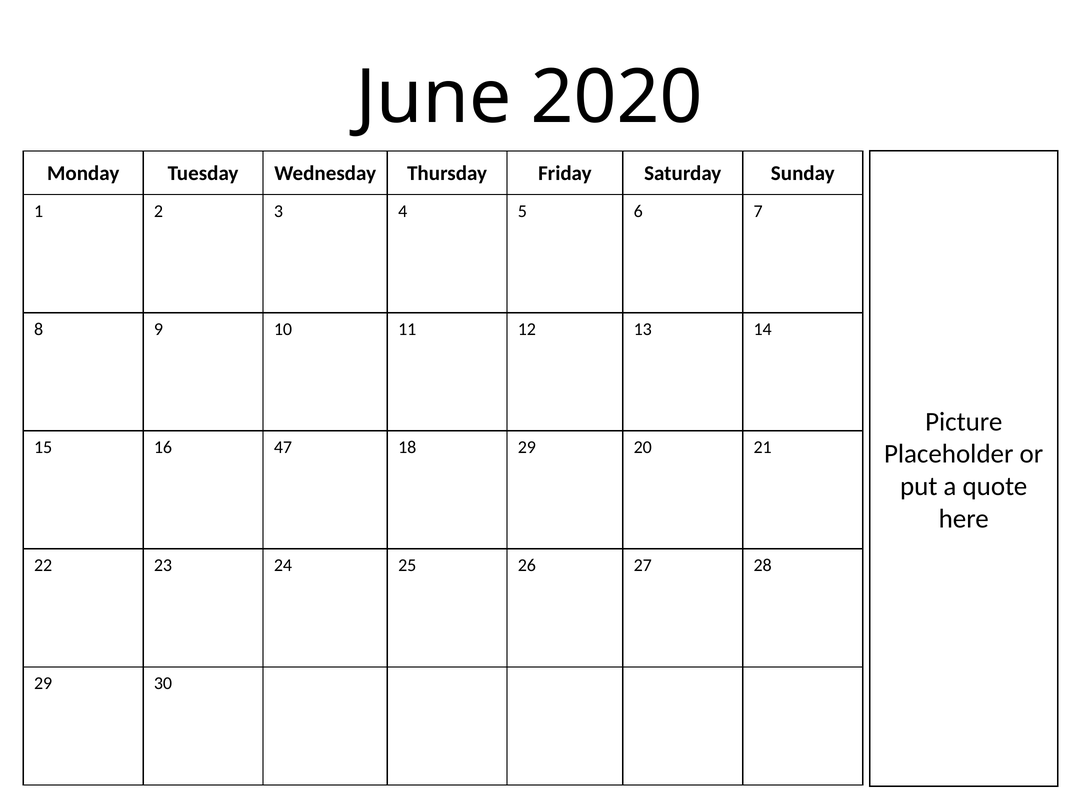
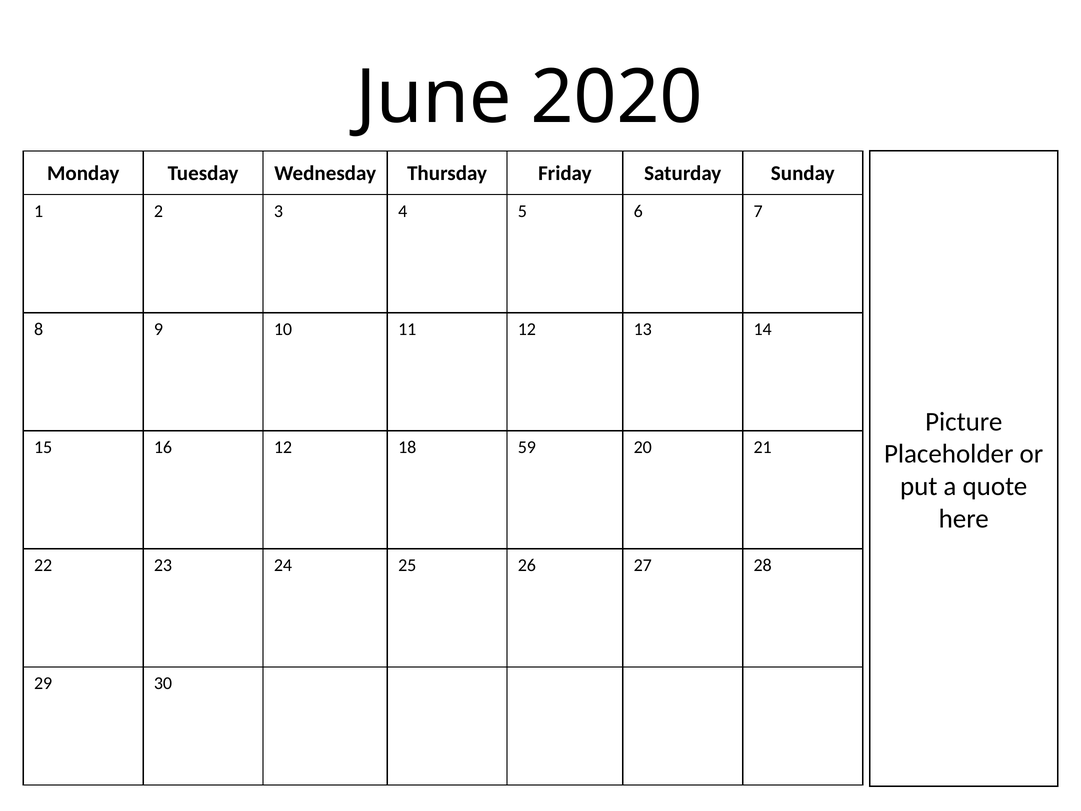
16 47: 47 -> 12 (283, 447)
18 29: 29 -> 59 (527, 447)
